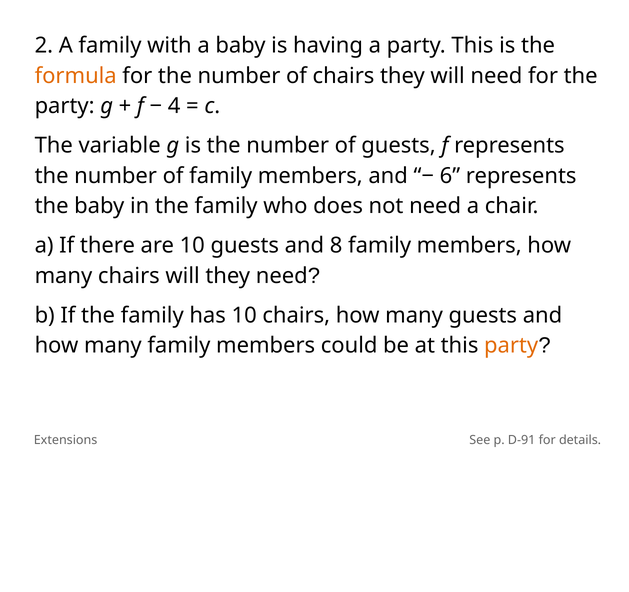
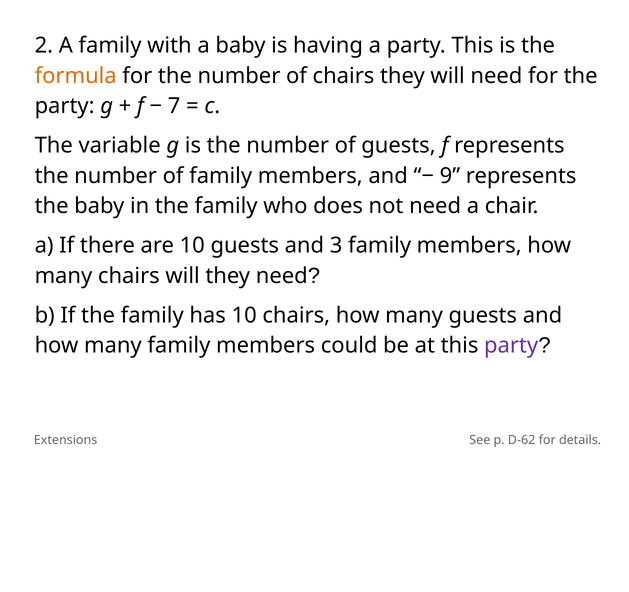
4: 4 -> 7 (174, 106)
6: 6 -> 9 (450, 176)
8: 8 -> 3 (336, 245)
party colour: orange -> purple (511, 345)
D-91: D-91 -> D-62 (522, 440)
